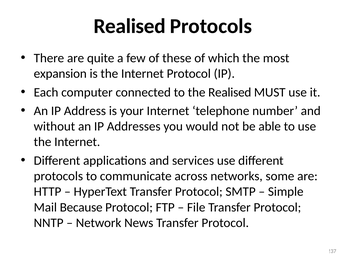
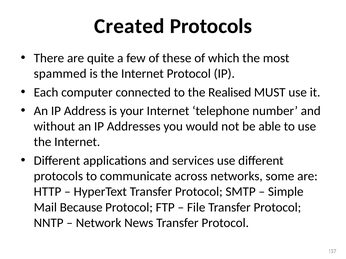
Realised: Realised -> Created (129, 26)
expansion: expansion -> spammed (60, 74)
